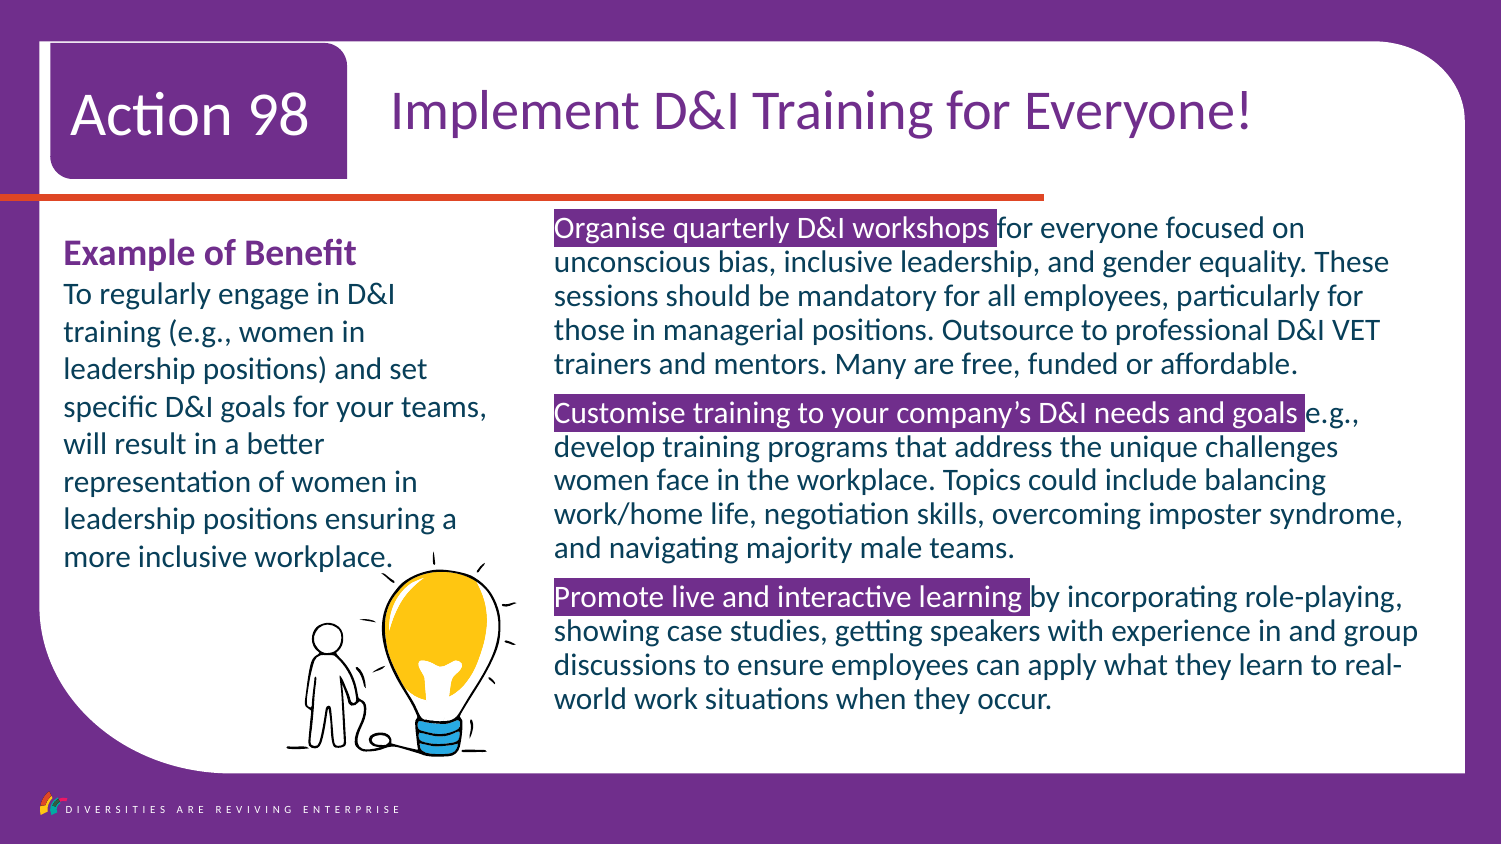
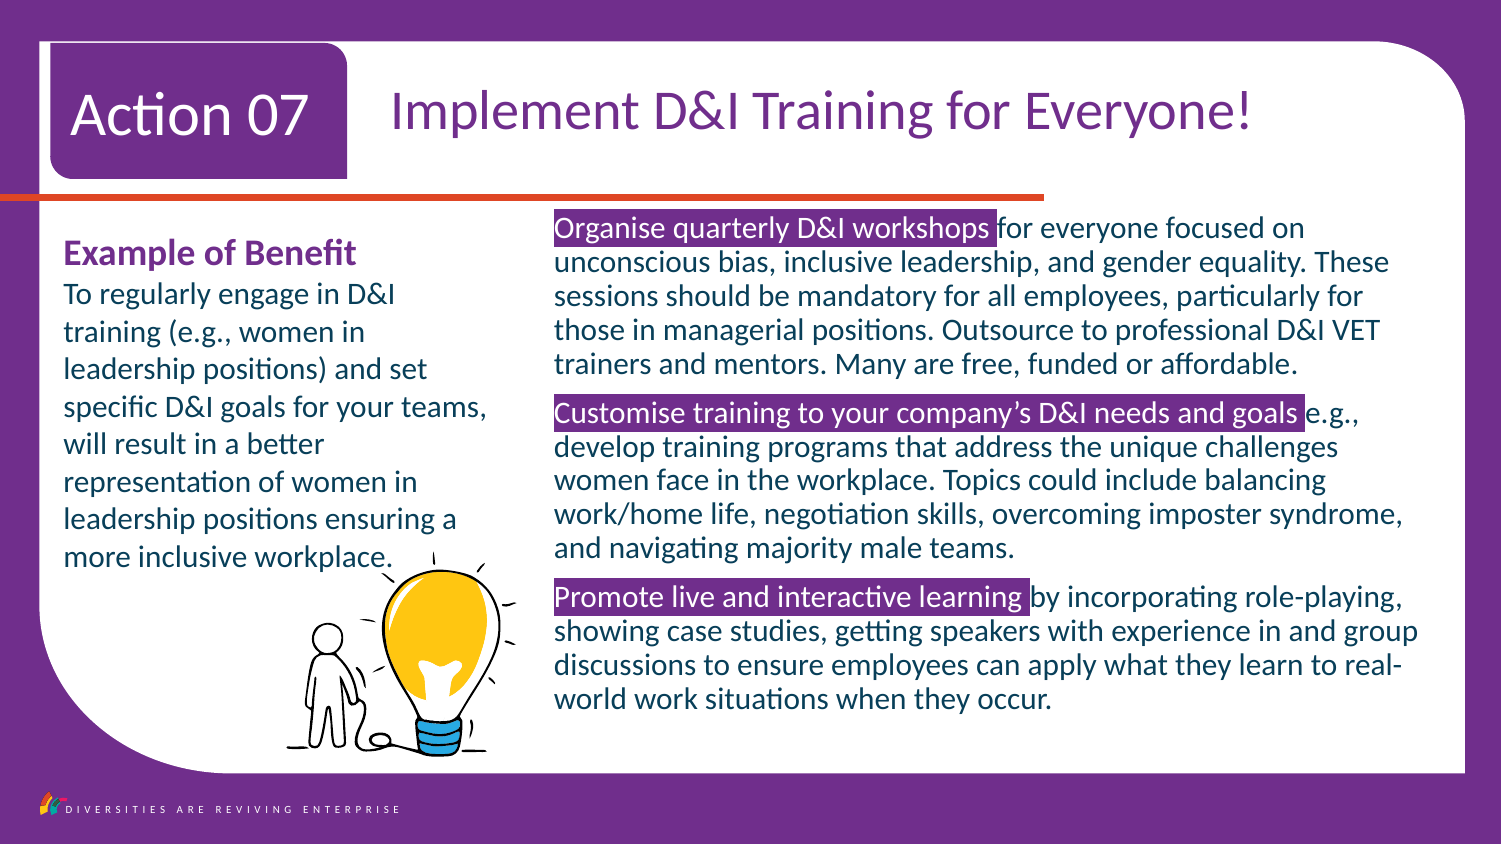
98: 98 -> 07 (279, 115)
